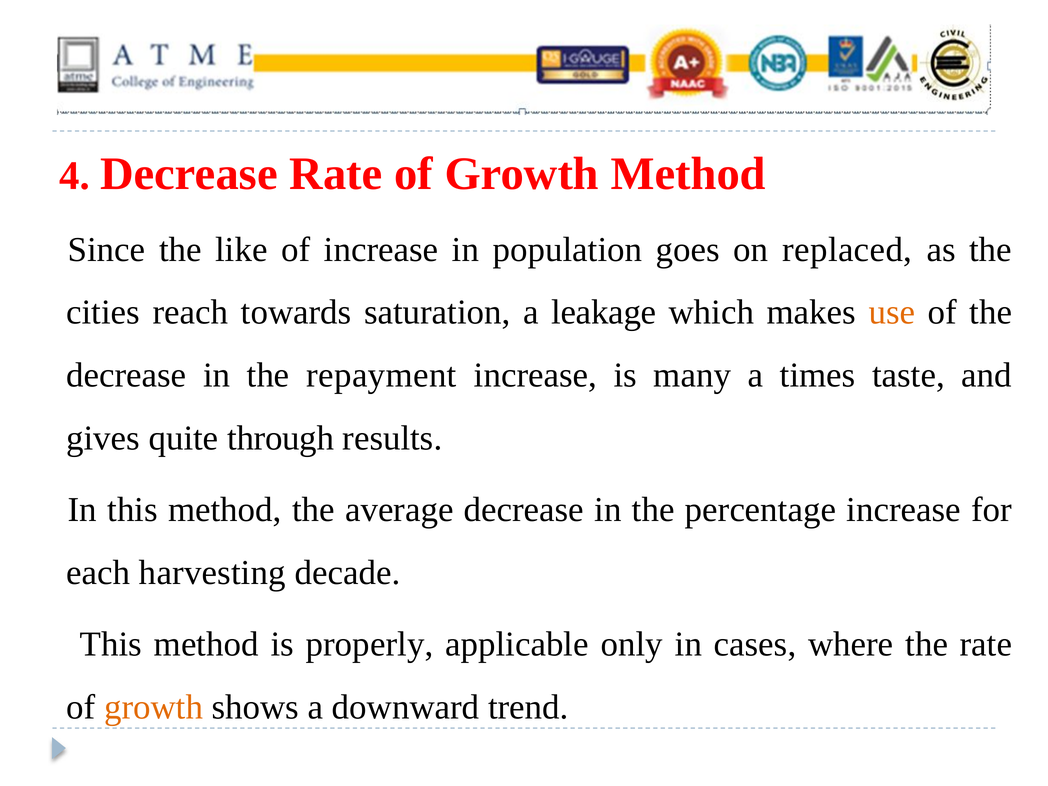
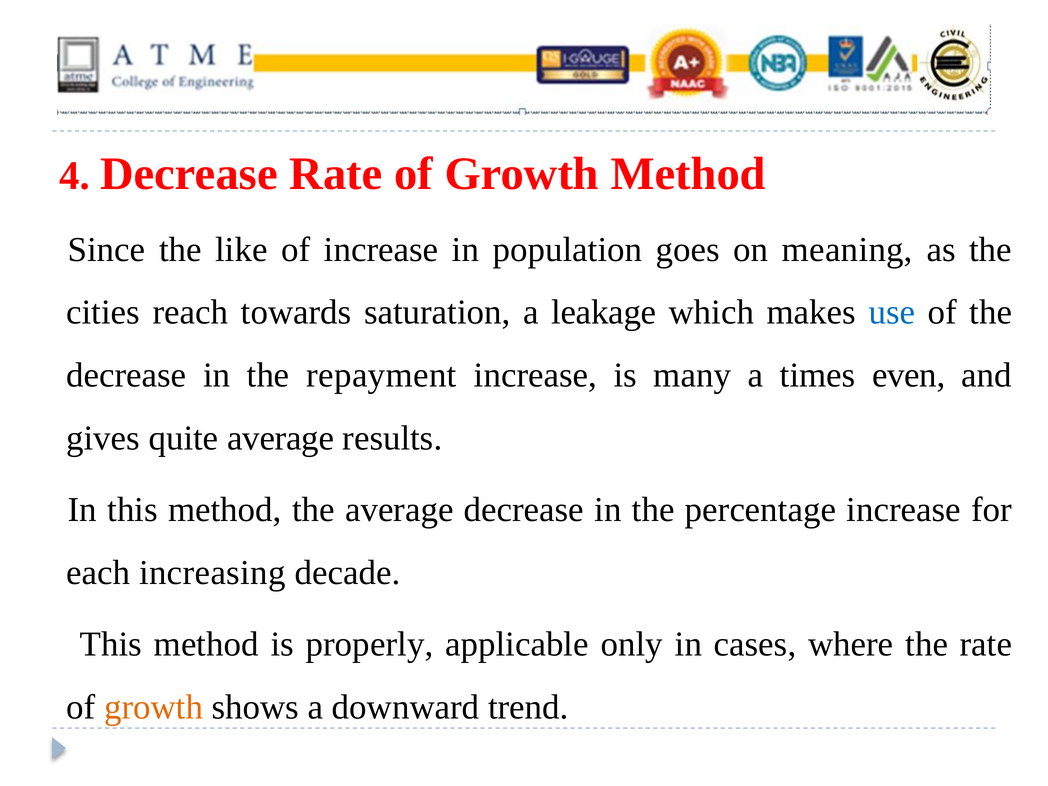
replaced: replaced -> meaning (847, 250)
use colour: orange -> blue (892, 312)
taste: taste -> even (909, 375)
quite through: through -> average (281, 438)
harvesting: harvesting -> increasing (212, 573)
